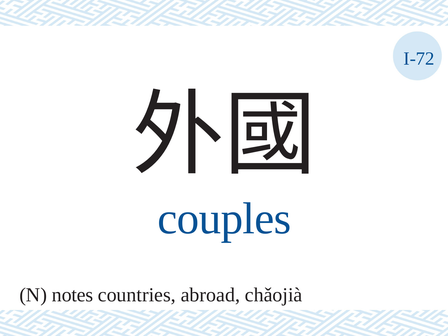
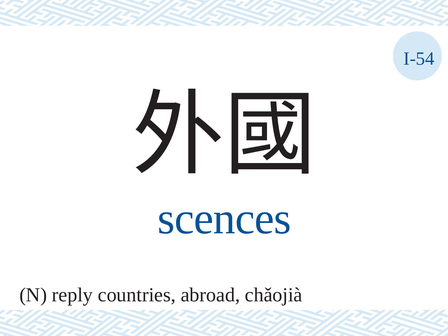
I-72: I-72 -> I-54 (419, 59)
couples: couples -> scences (224, 219)
notes: notes -> reply (72, 295)
